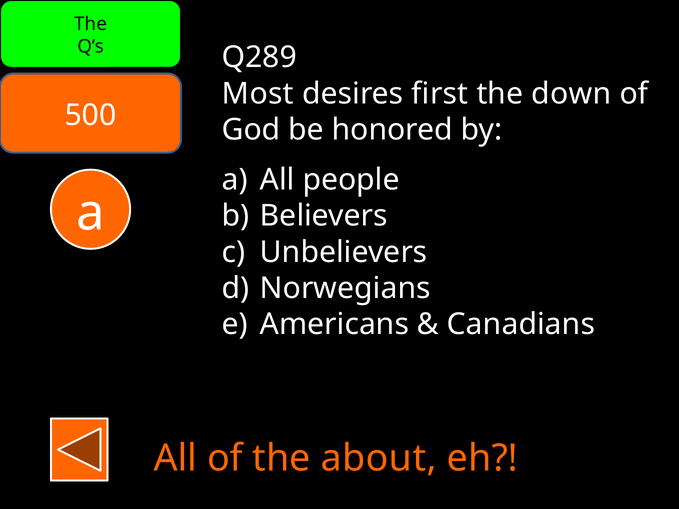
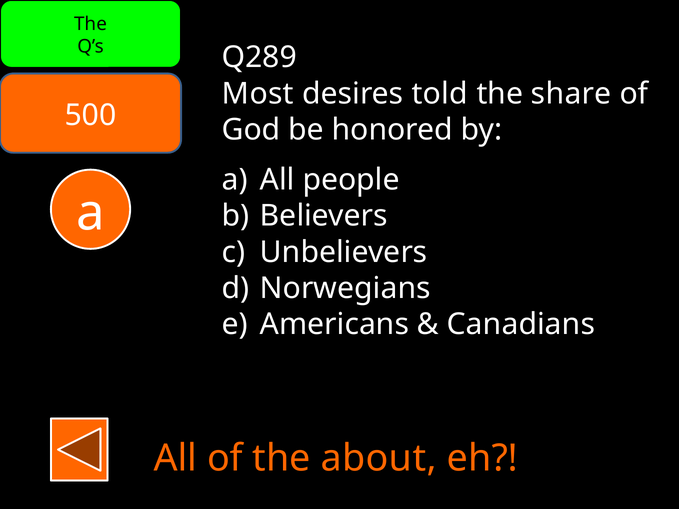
first: first -> told (440, 94)
down: down -> share (571, 94)
